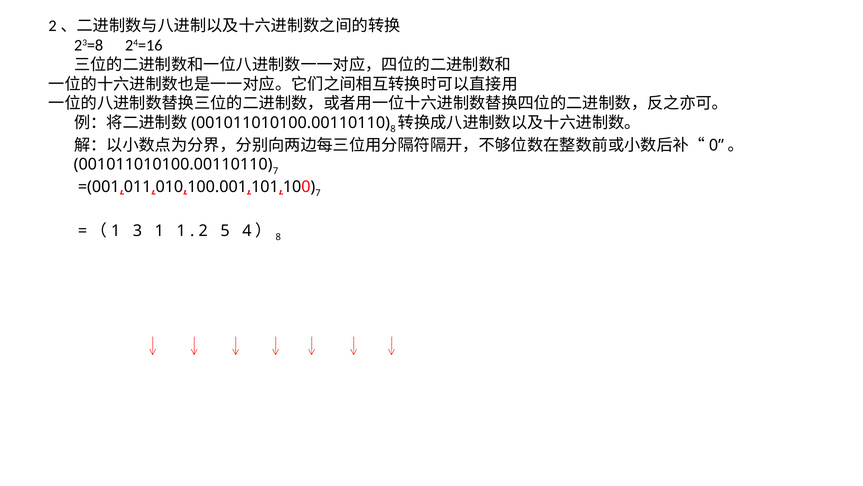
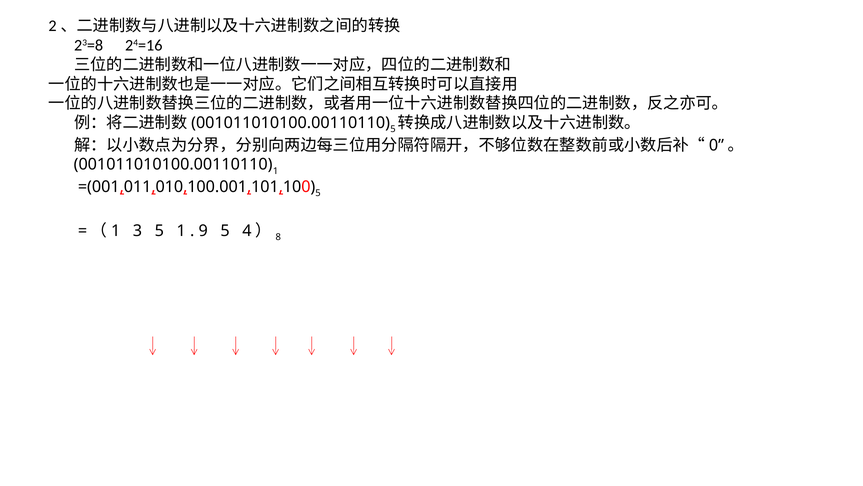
8: 8 -> 5 (393, 129)
7: 7 -> 1 (276, 171)
7: 7 -> 5 (318, 193)
3 1: 1 -> 5 (159, 231)
2: 2 -> 9 (203, 231)
